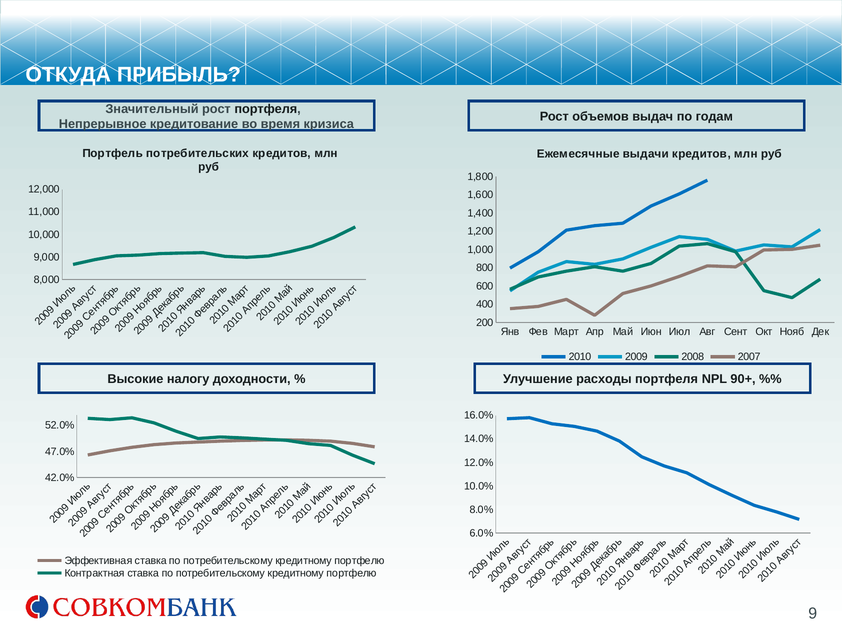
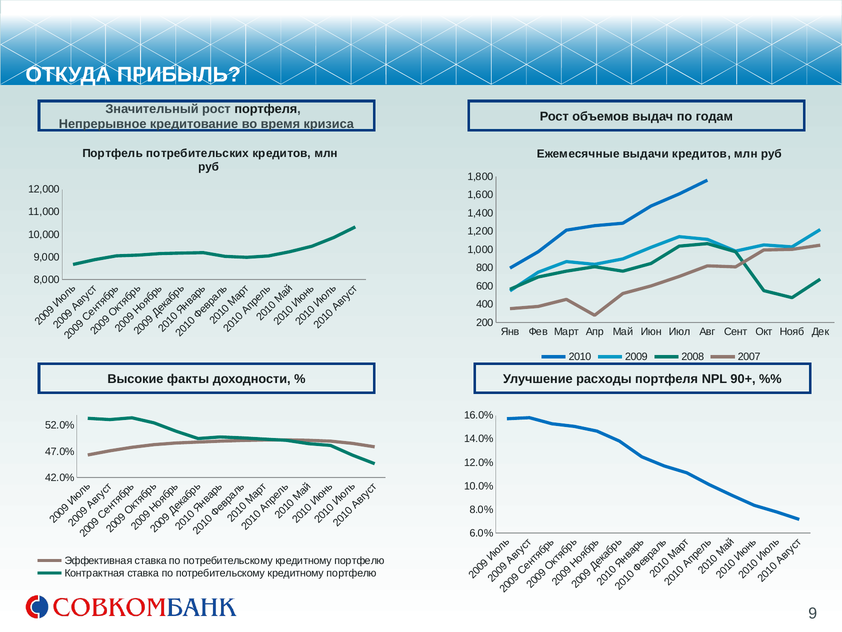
налогу: налогу -> факты (188, 379)
